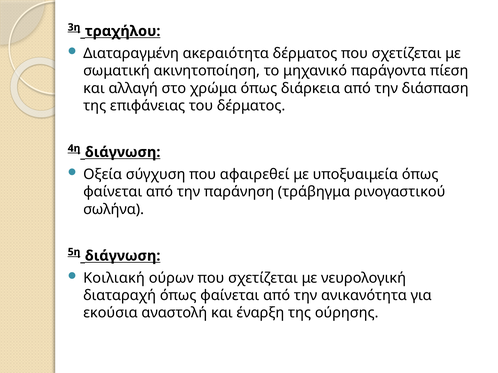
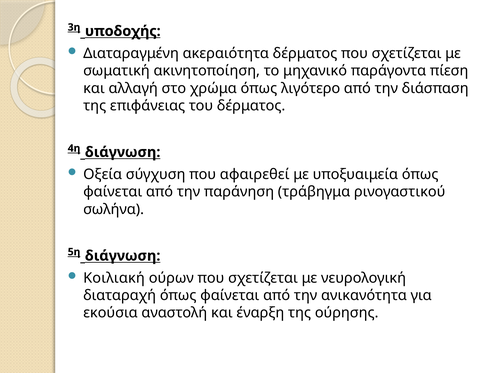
τραχήλου: τραχήλου -> υποδοχής (123, 31)
διάρκεια: διάρκεια -> λιγότερο (311, 88)
